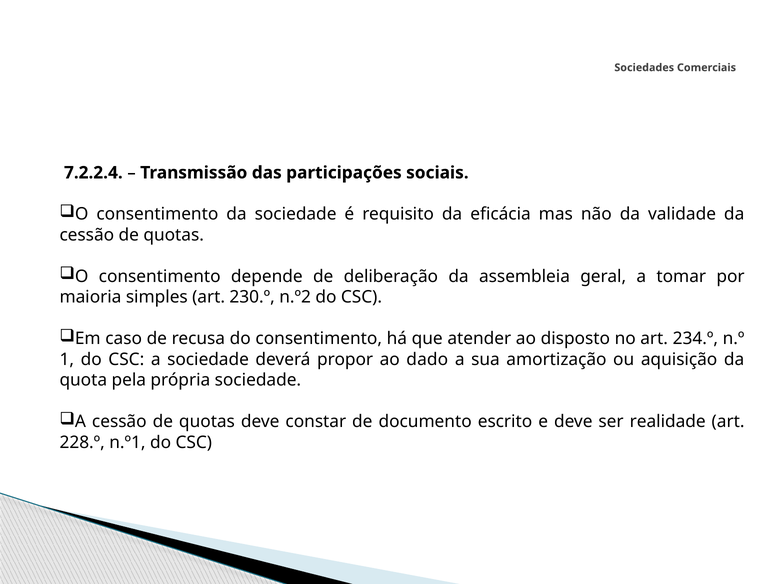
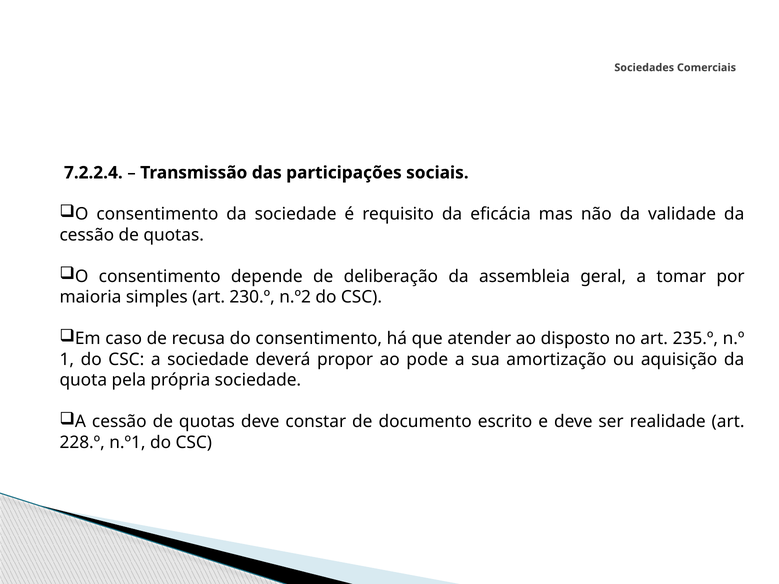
234.º: 234.º -> 235.º (695, 339)
dado: dado -> pode (427, 360)
